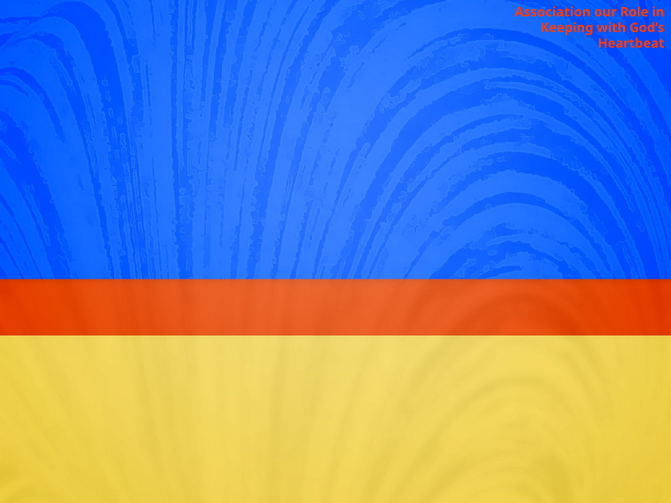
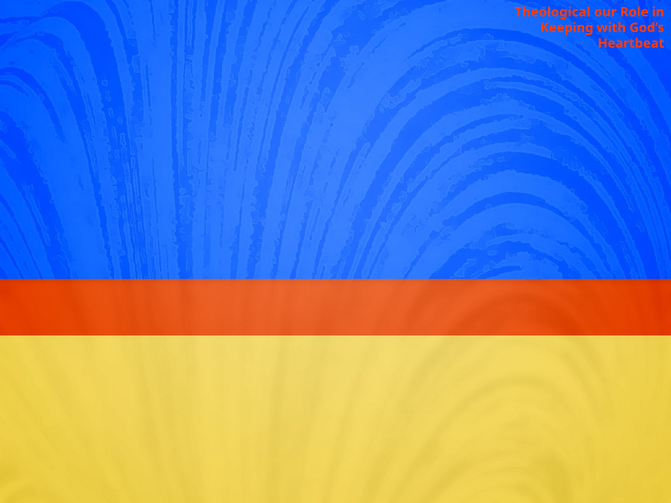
Association: Association -> Theological (552, 12)
